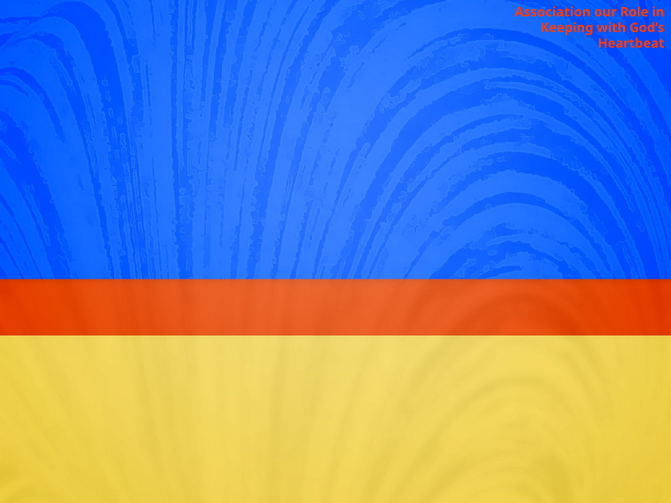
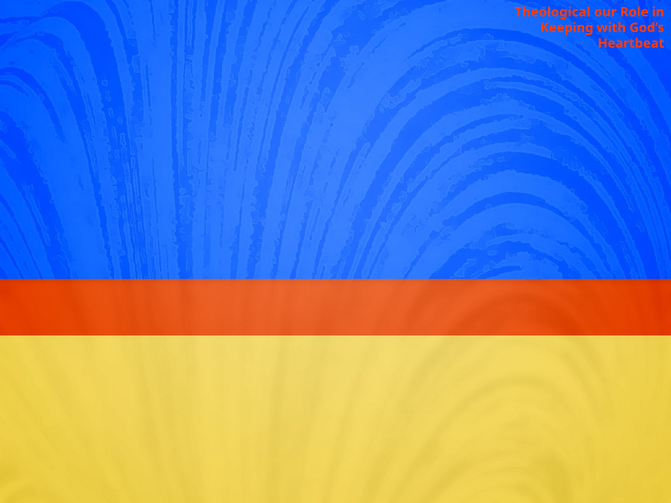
Association: Association -> Theological (552, 12)
